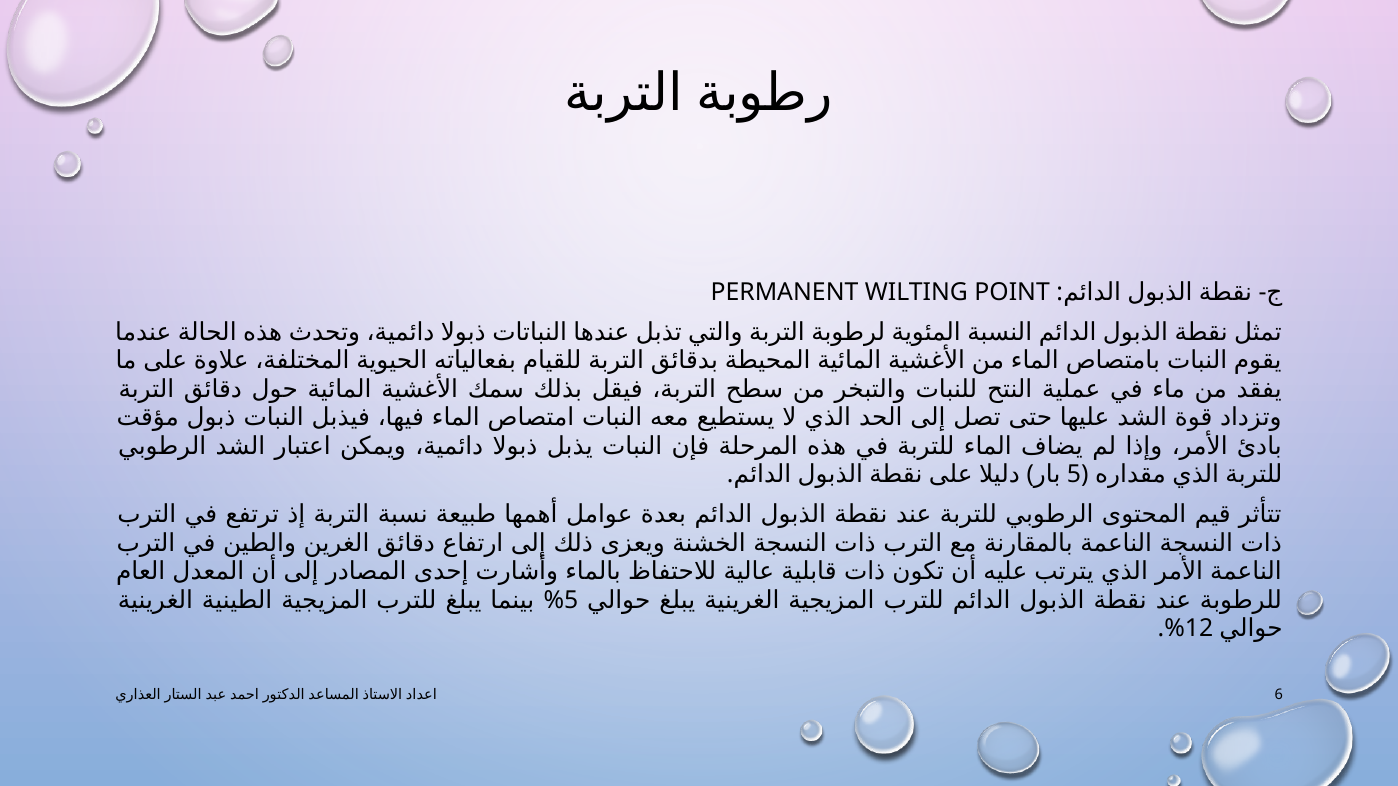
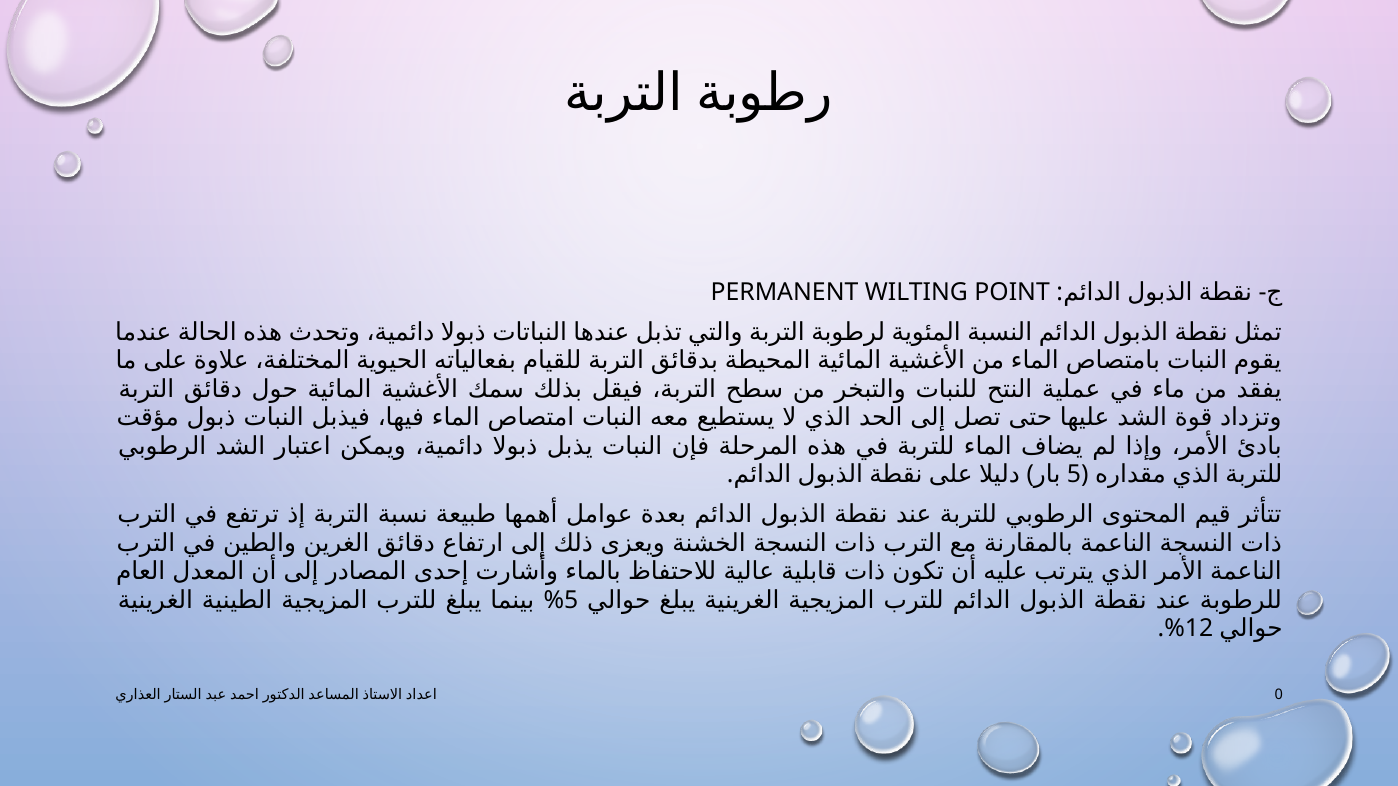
6: 6 -> 0 (1279, 695)
